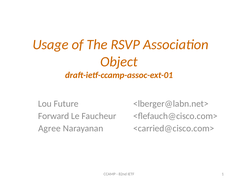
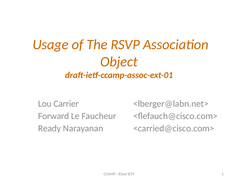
Future: Future -> Carrier (66, 103)
Agree: Agree -> Ready (50, 128)
